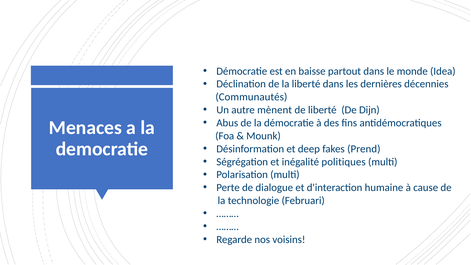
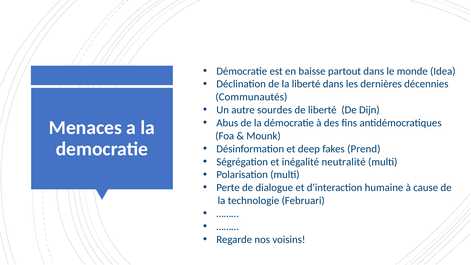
mènent: mènent -> sourdes (275, 110)
politiques: politiques -> neutralité (344, 162)
